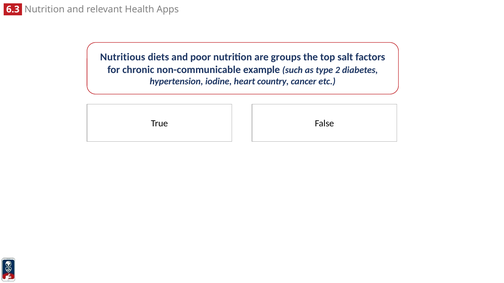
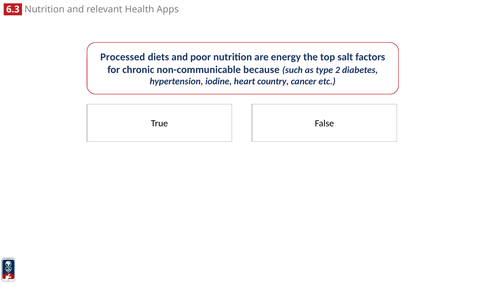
Nutritious: Nutritious -> Processed (123, 57)
groups: groups -> energy (286, 57)
example: example -> because (261, 70)
